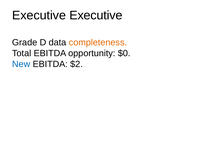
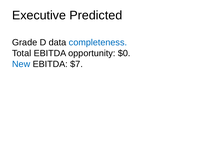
Executive Executive: Executive -> Predicted (96, 15)
completeness colour: orange -> blue (98, 43)
$2: $2 -> $7 (77, 64)
